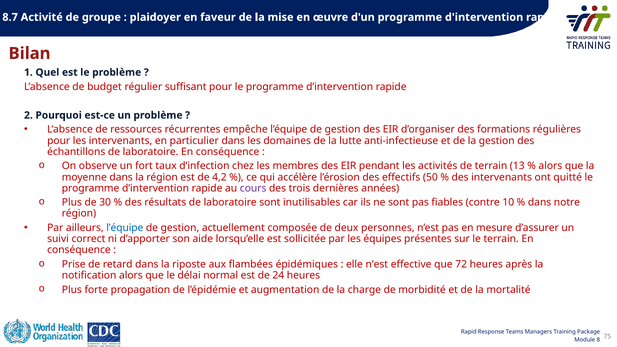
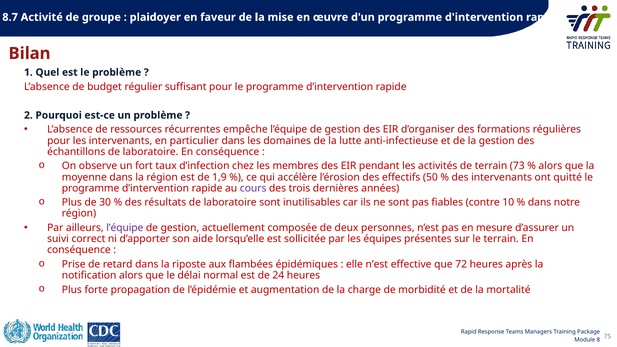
13: 13 -> 73 (517, 166)
4,2: 4,2 -> 1,9 (219, 177)
l’équipe colour: blue -> purple (125, 228)
